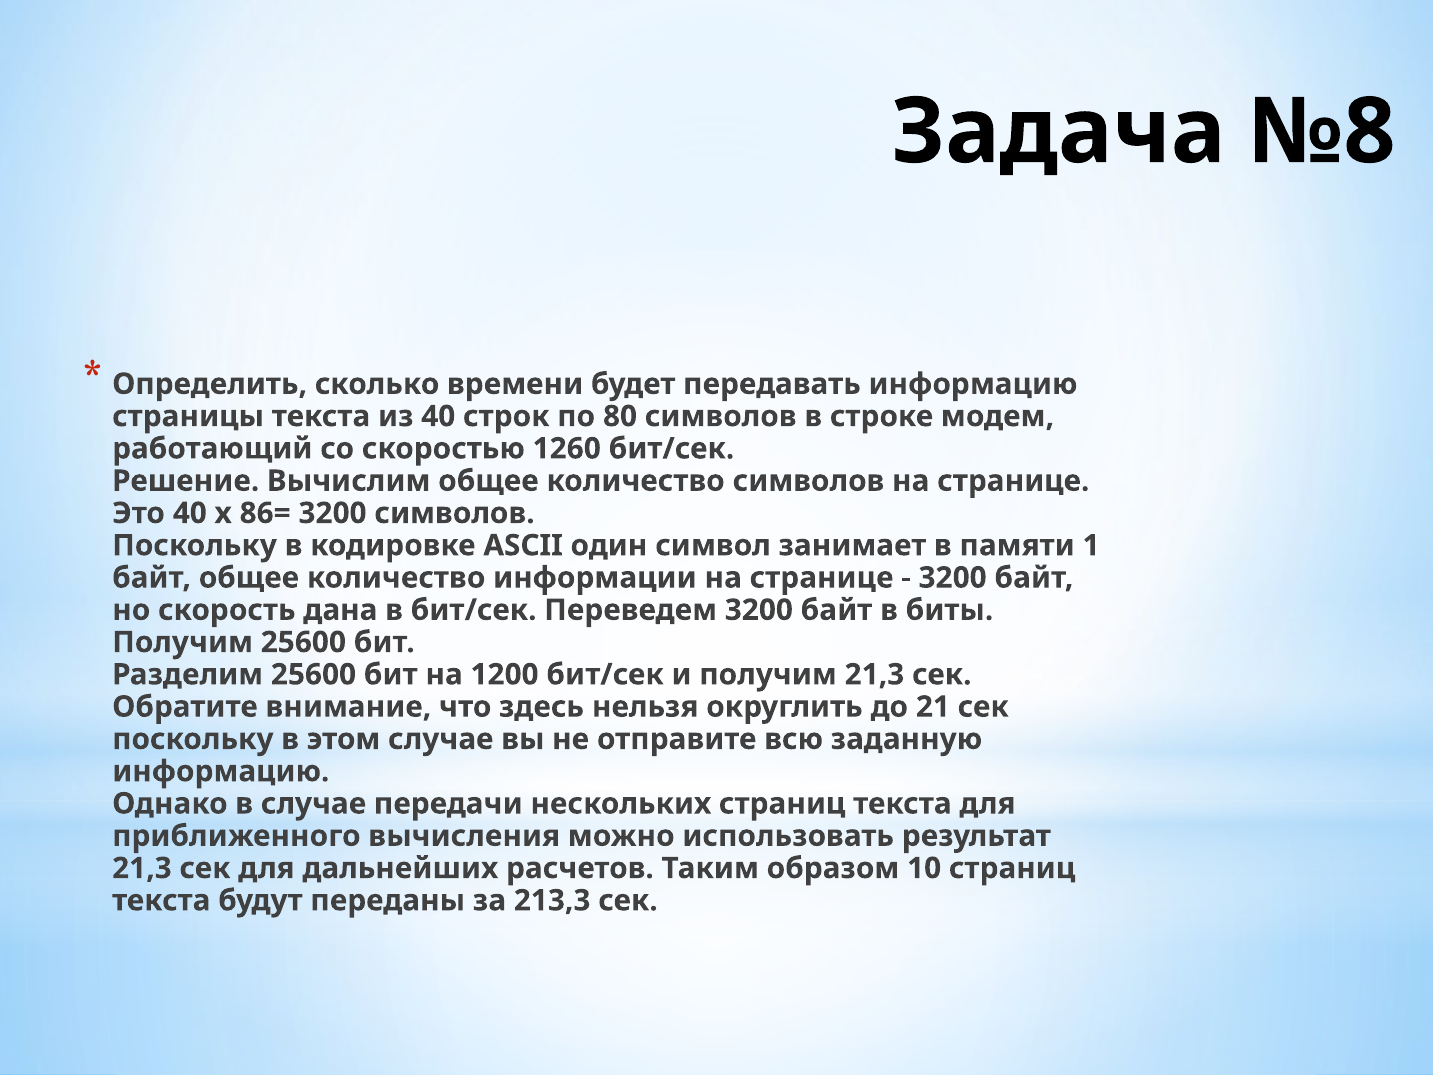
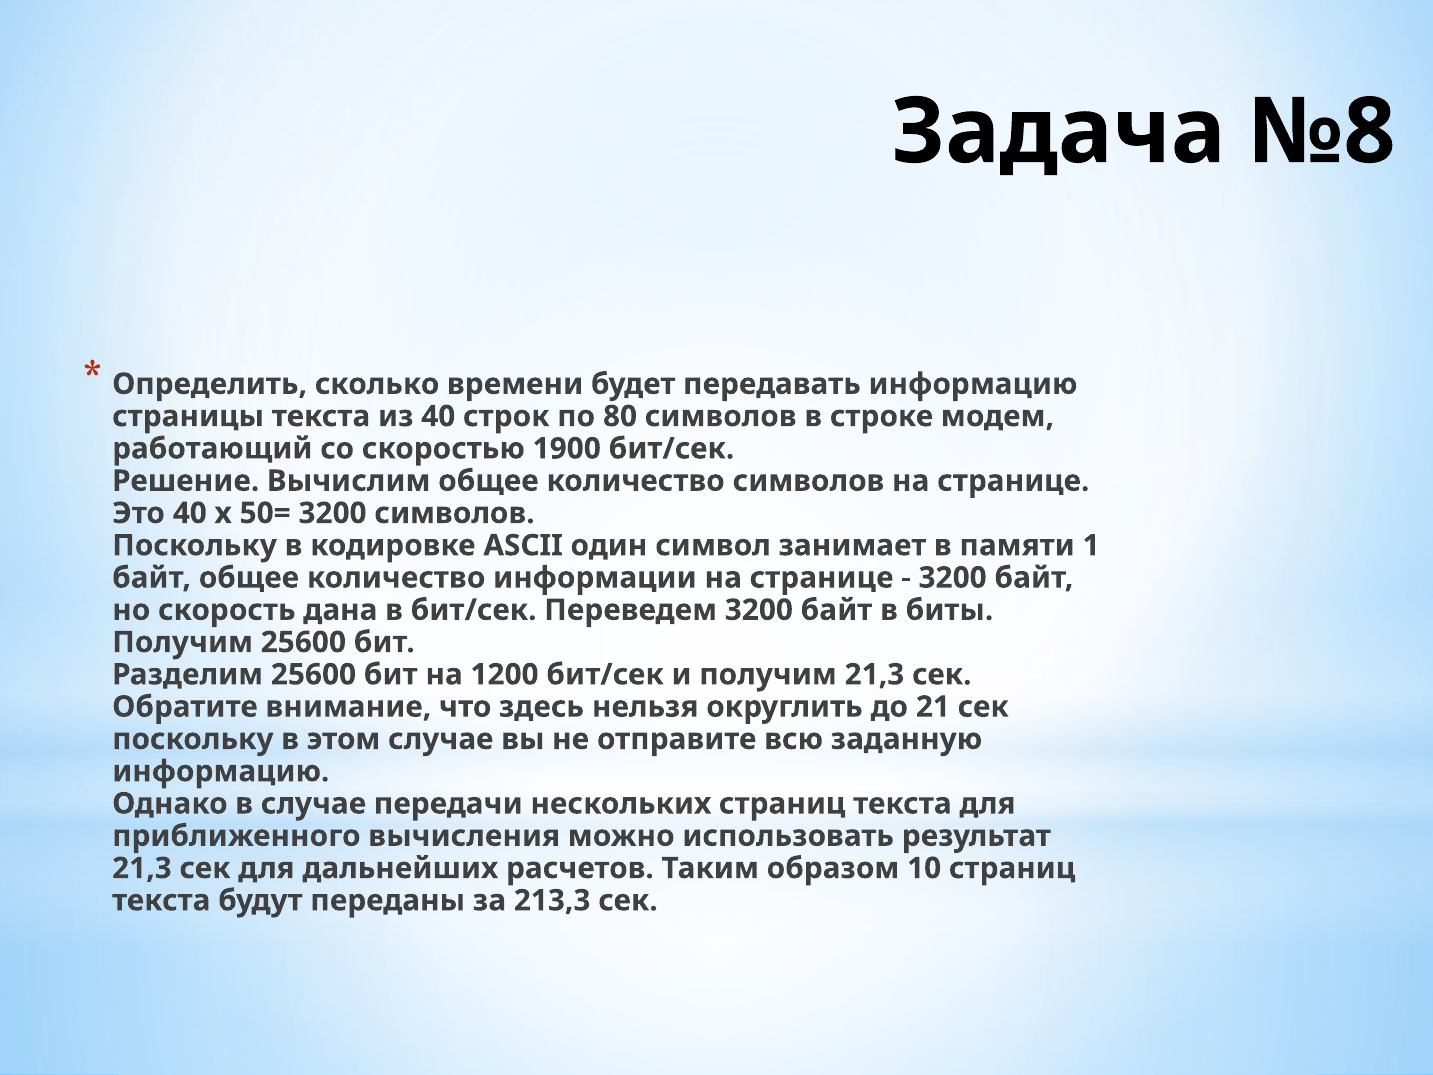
1260: 1260 -> 1900 (567, 449)
86=: 86= -> 50= (265, 513)
